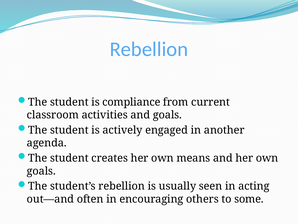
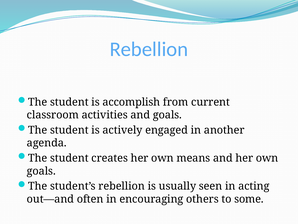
compliance: compliance -> accomplish (131, 102)
